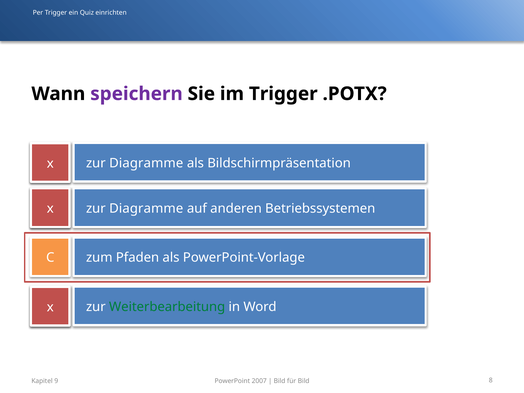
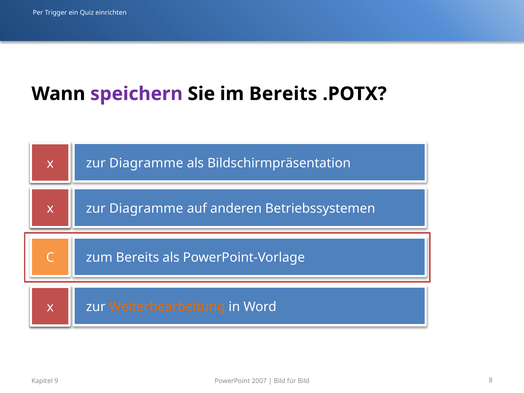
im Trigger: Trigger -> Bereits (283, 94)
zum Pfaden: Pfaden -> Bereits (138, 258)
Weiterbearbeitung colour: green -> orange (167, 307)
